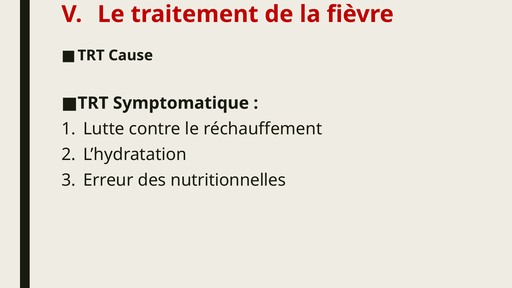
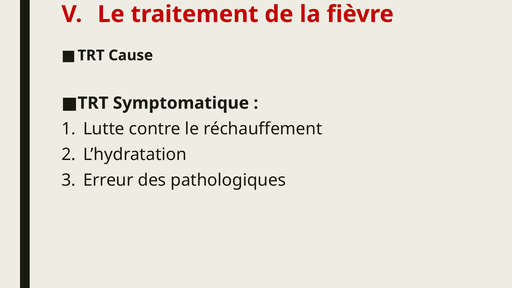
nutritionnelles: nutritionnelles -> pathologiques (228, 180)
